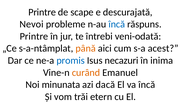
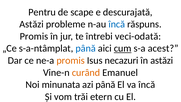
Printre: Printre -> Pentru (42, 12)
Nevoi: Nevoi -> Astăzi (32, 24)
Printre: Printre -> Promis (34, 36)
veni-odată: veni-odată -> veci-odată (138, 36)
până colour: orange -> blue (86, 48)
cum underline: none -> present (123, 48)
promis colour: blue -> orange (71, 60)
în inima: inima -> astăzi (162, 60)
azi dacă: dacă -> până (105, 84)
